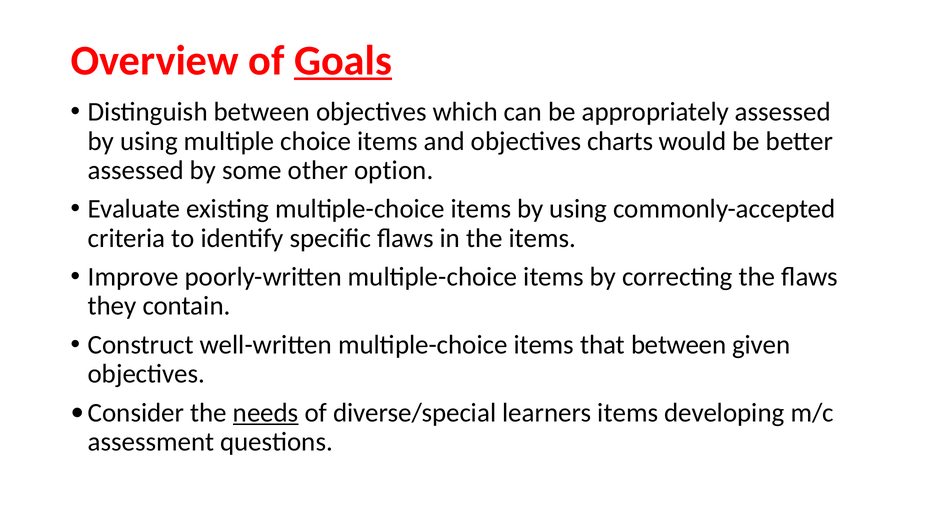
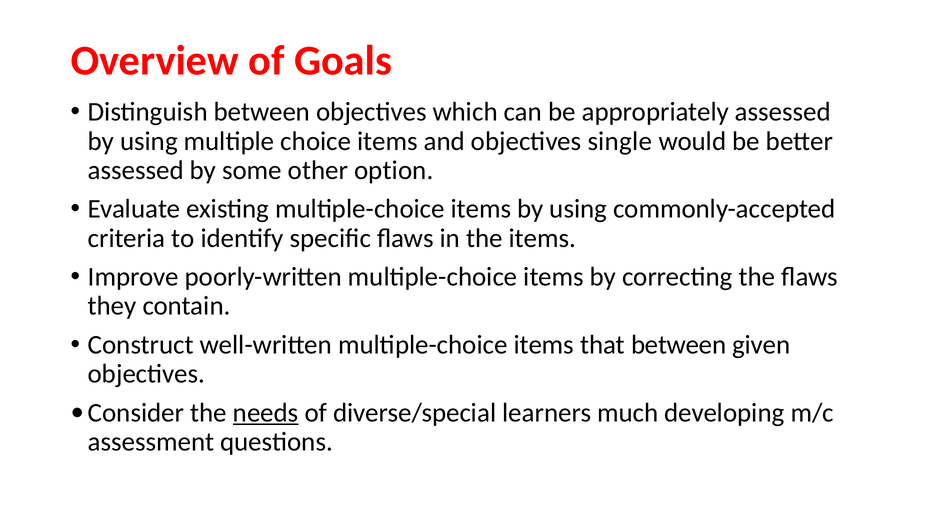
Goals underline: present -> none (343, 61)
charts: charts -> single (620, 141)
learners items: items -> much (628, 413)
